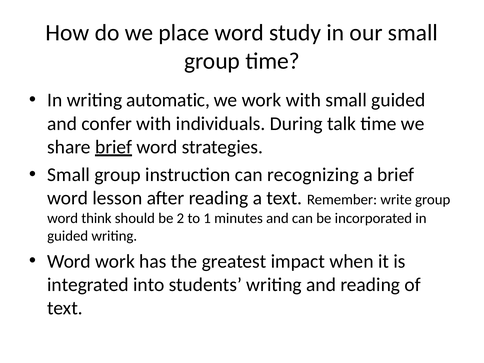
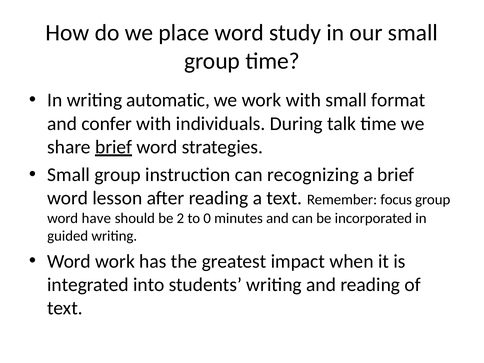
small guided: guided -> format (398, 100)
write: write -> focus (396, 200)
think: think -> have (96, 218)
1: 1 -> 0 (207, 218)
